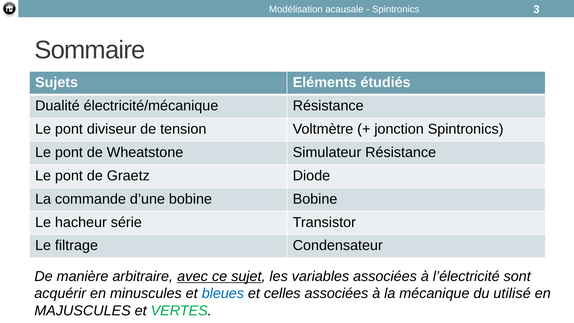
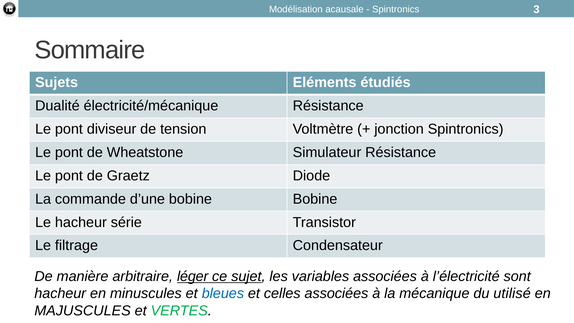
avec: avec -> léger (193, 276)
acquérir: acquérir -> hacheur (60, 293)
